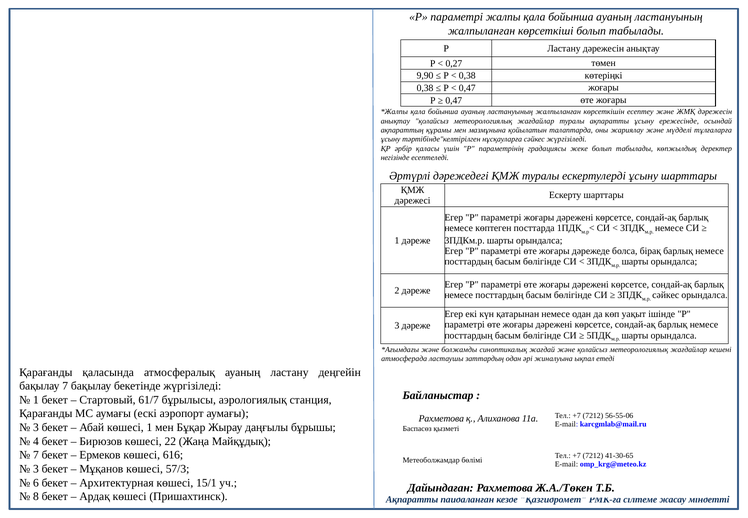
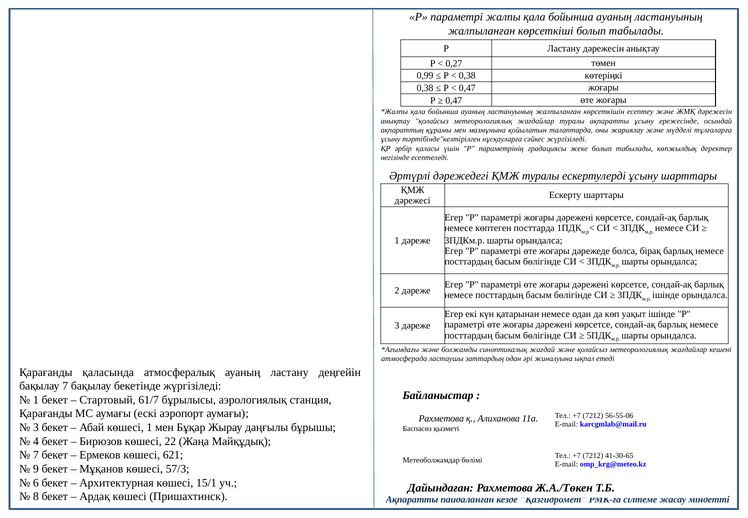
9,90: 9,90 -> 0,99 (425, 76)
сәйкес: сәйкес -> ішінде (666, 295)
616: 616 -> 621 (173, 455)
3: 3 -> 9 (36, 469)
